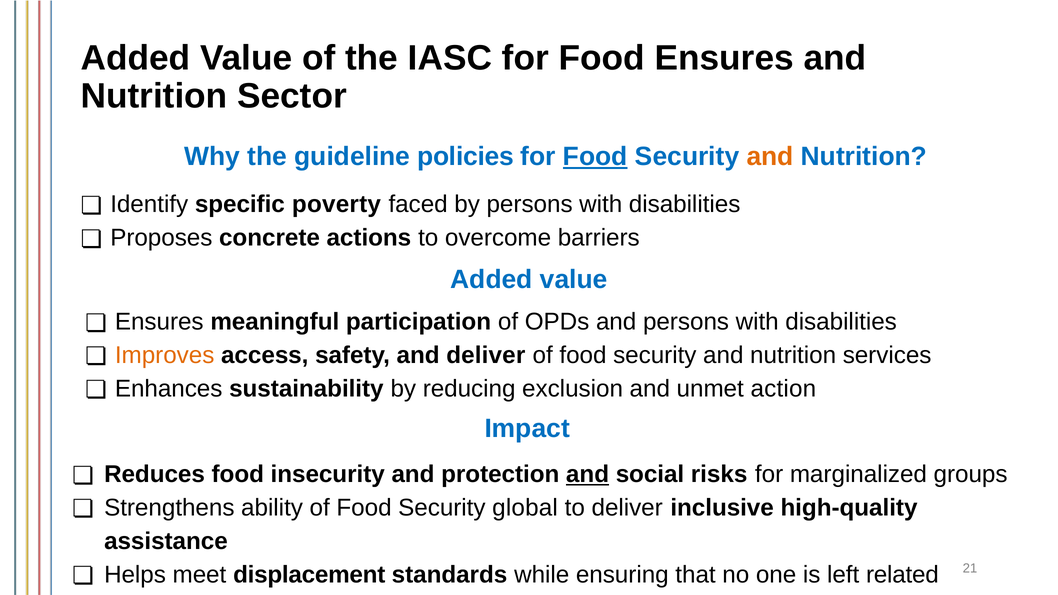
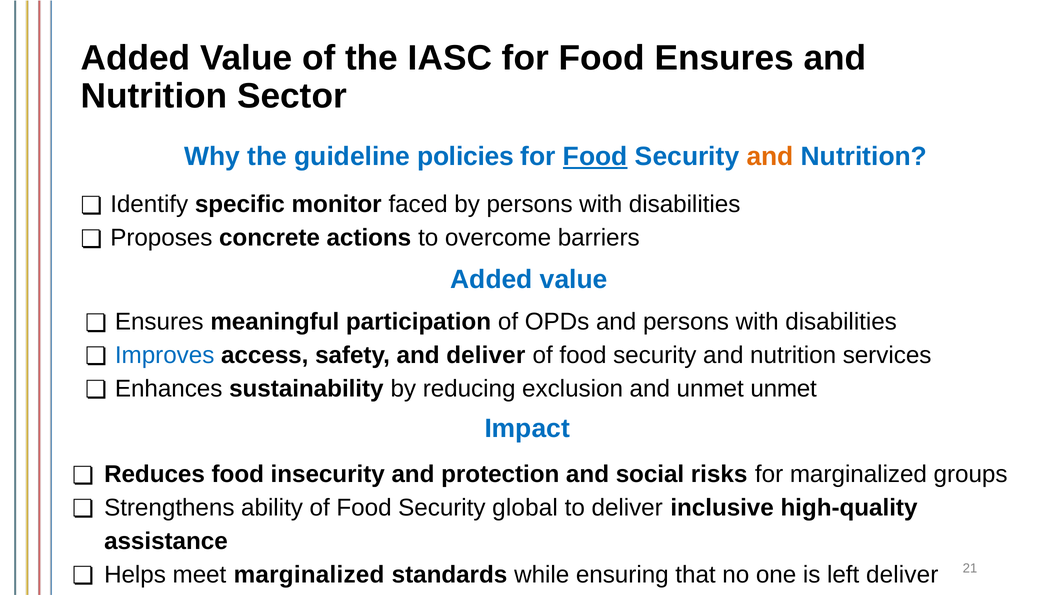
poverty: poverty -> monitor (337, 204)
Improves colour: orange -> blue (165, 355)
unmet action: action -> unmet (784, 389)
and underline: present -> none (588, 474)
meet displacement: displacement -> marginalized (309, 575)
left related: related -> deliver (902, 575)
